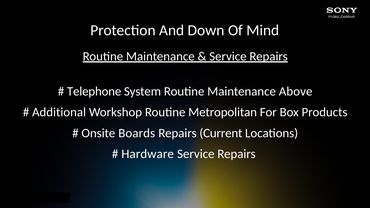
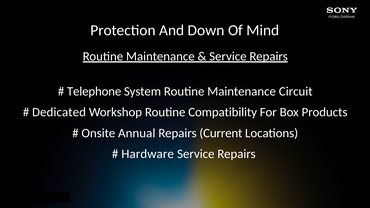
Above: Above -> Circuit (296, 91)
Additional: Additional -> Dedicated (59, 112)
Metropolitan: Metropolitan -> Compatibility (223, 112)
Boards: Boards -> Annual (137, 133)
